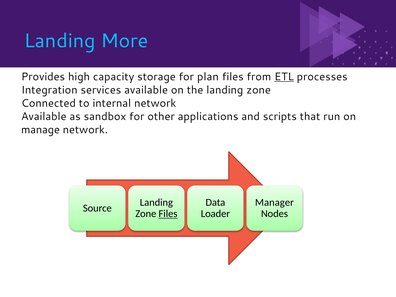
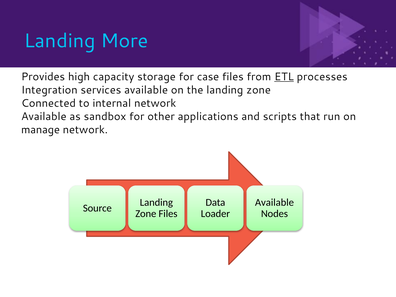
plan: plan -> case (208, 77)
Manager: Manager -> Available (274, 202)
Files underline: present -> none (168, 214)
